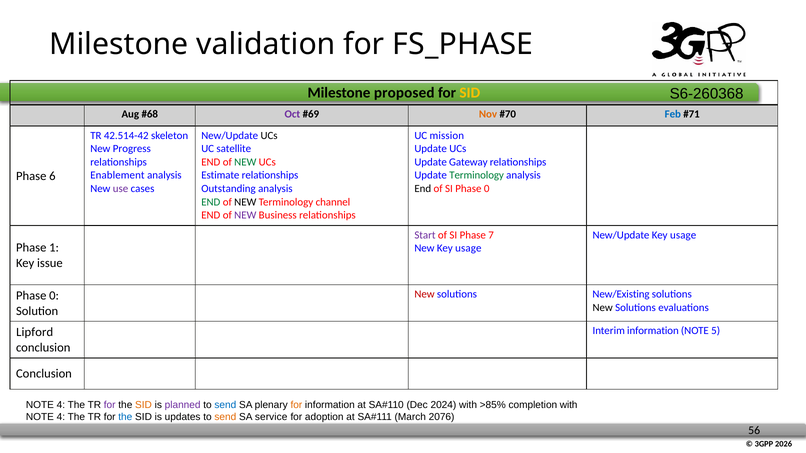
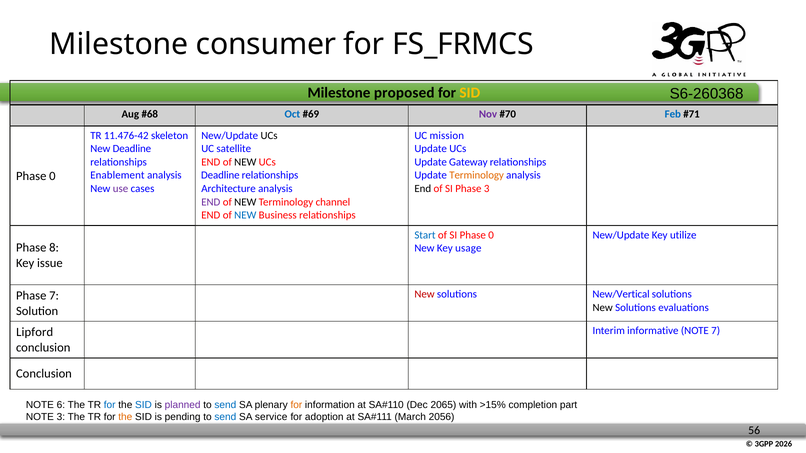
validation: validation -> consumer (266, 44)
FS_PHASE: FS_PHASE -> FS_FRMCS (463, 44)
Oct colour: purple -> blue (292, 114)
Nov colour: orange -> purple (488, 114)
42.514-42: 42.514-42 -> 11.476-42 (126, 136)
New Progress: Progress -> Deadline (132, 149)
NEW colour: green -> black (245, 162)
6: 6 -> 0 (52, 176)
Estimate: Estimate -> Deadline (220, 175)
Terminology colour: green -> orange (477, 175)
Outstanding: Outstanding -> Architecture (229, 189)
SI Phase 0: 0 -> 3 (487, 189)
END colour: green -> purple (211, 202)
NEW colour: purple -> blue (245, 215)
Start colour: purple -> blue (425, 235)
SI Phase 7: 7 -> 0 (491, 235)
New/Update Key usage: usage -> utilize (683, 235)
1: 1 -> 8 (54, 248)
New/Existing: New/Existing -> New/Vertical (621, 295)
0: 0 -> 7 (54, 296)
Interim information: information -> informative (653, 331)
NOTE 5: 5 -> 7 (716, 331)
4: 4 -> 6 (61, 405)
for colour: purple -> blue (110, 405)
SID colour: orange -> blue (143, 405)
2024: 2024 -> 2065 (443, 405)
>85%: >85% -> >15% (493, 405)
completion with: with -> part (569, 405)
4: 4 -> 3 (61, 417)
the colour: blue -> orange (125, 417)
updates: updates -> pending (183, 417)
send colour: orange -> blue (225, 417)
2076: 2076 -> 2056 (442, 417)
